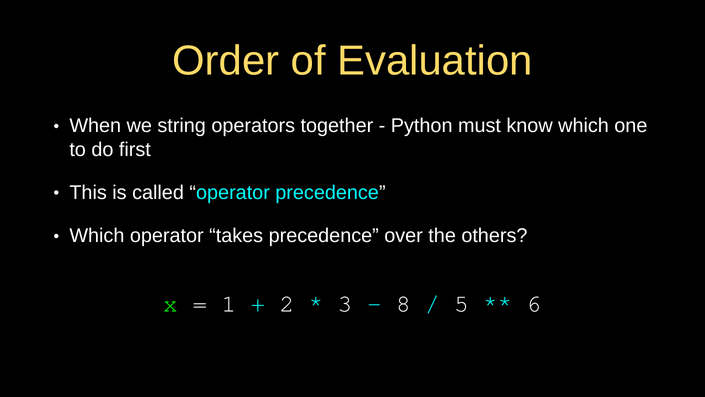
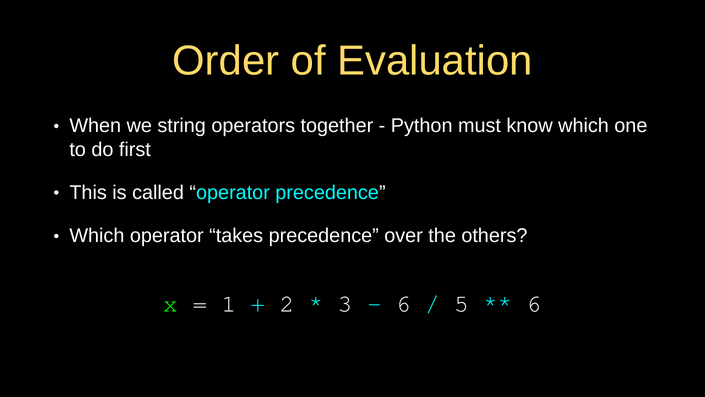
8: 8 -> 6 (403, 303)
